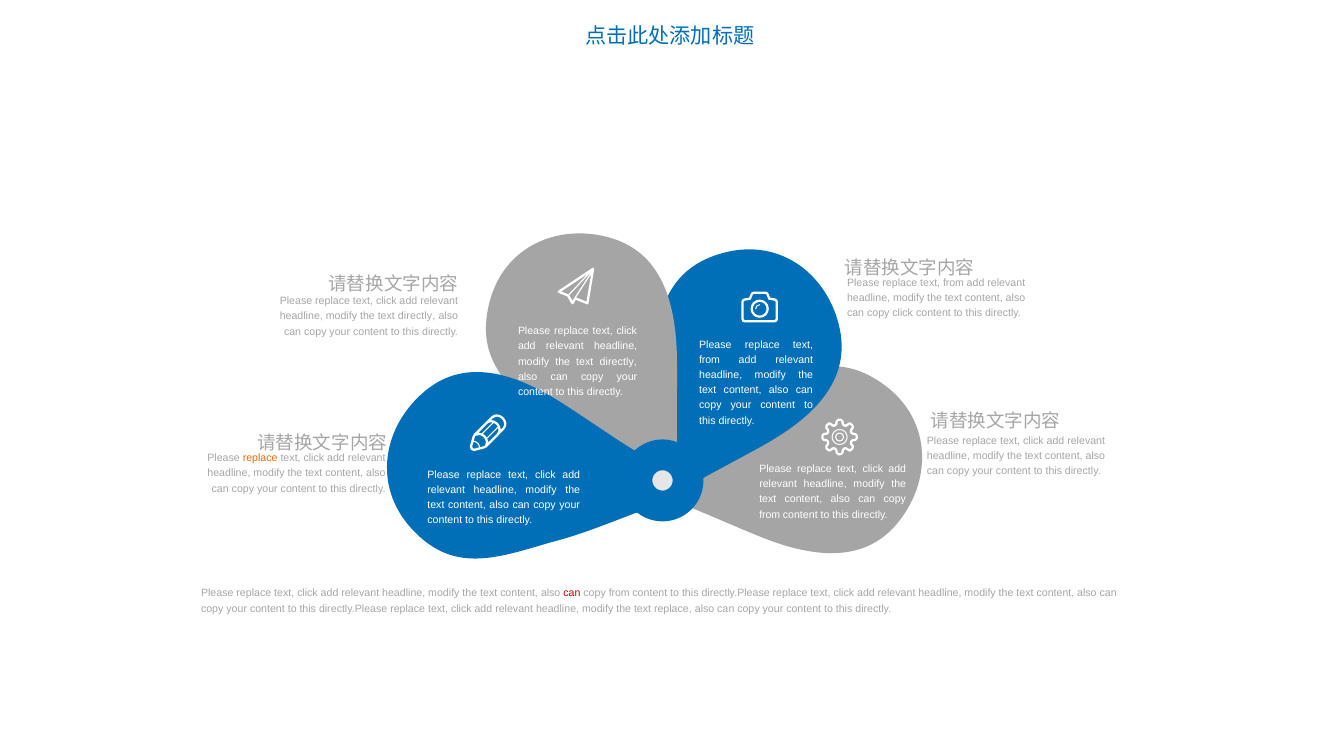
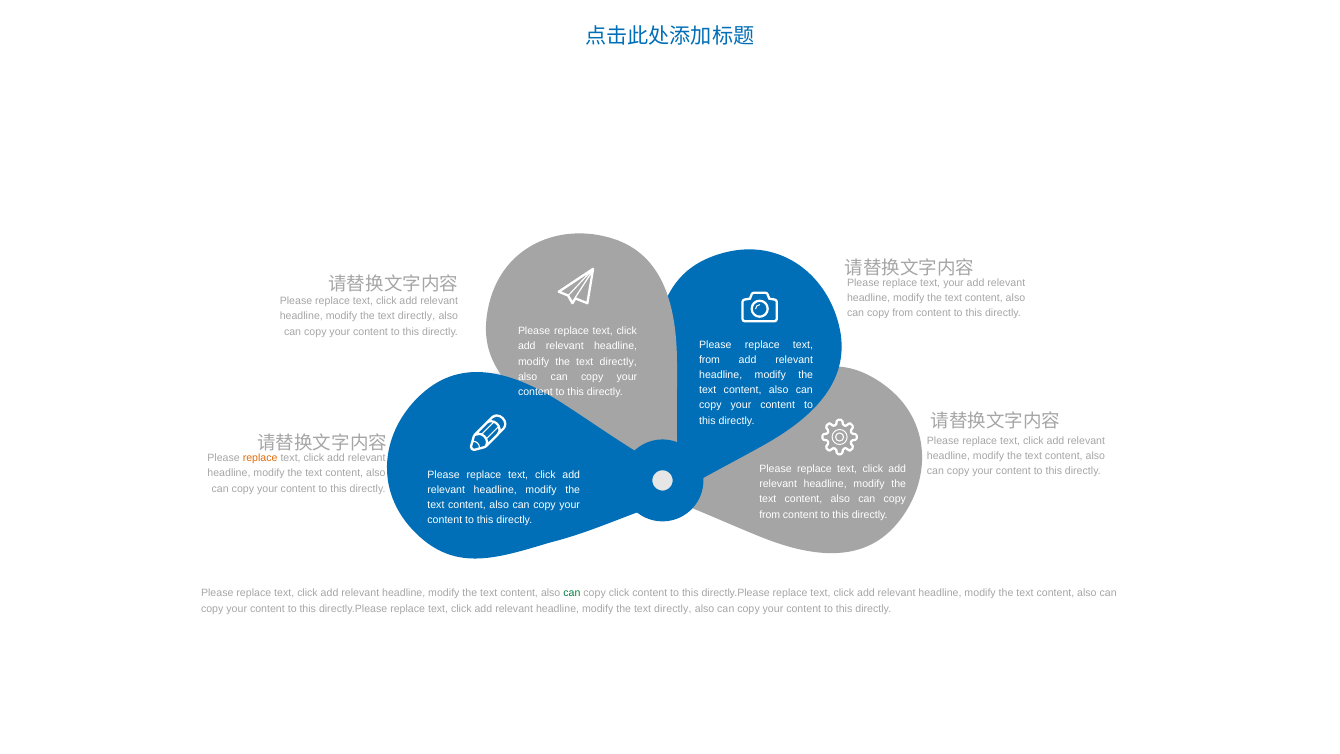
from: from -> your (954, 283)
click: click -> from (903, 313)
can colour: red -> green (572, 593)
from: from -> click (619, 593)
replace: replace -> directly (673, 608)
